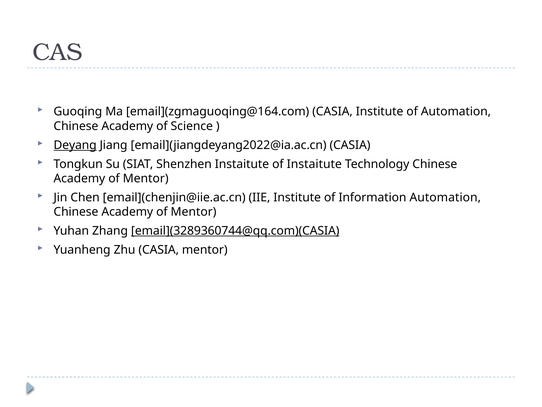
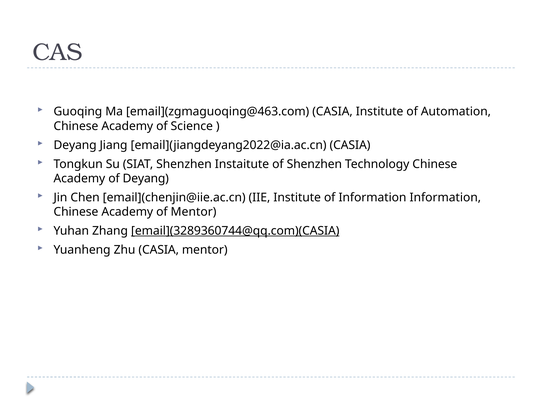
email](zgmaguoqing@164.com: email](zgmaguoqing@164.com -> email](zgmaguoqing@463.com (218, 112)
Deyang underline: present -> none (75, 145)
of Instaitute: Instaitute -> Shenzhen (314, 164)
Mentor: Mentor -> Deyang (146, 178)
Information Automation: Automation -> Information (445, 197)
